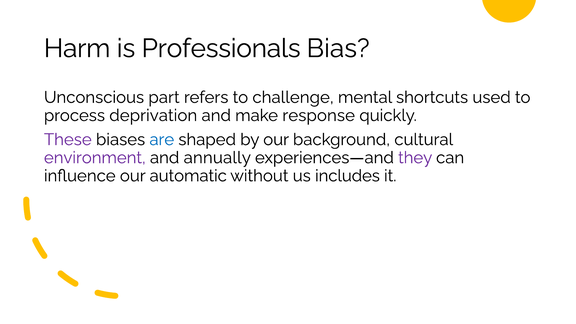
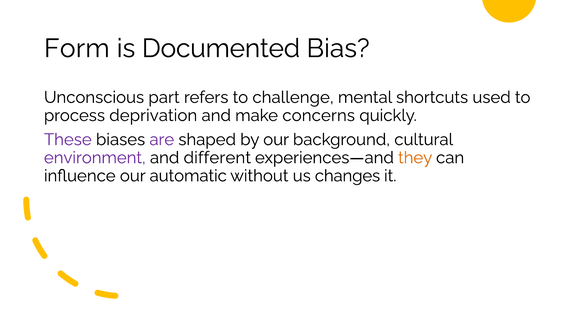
Harm: Harm -> Form (77, 48)
Professionals: Professionals -> Documented (221, 48)
response: response -> concerns (319, 115)
are colour: blue -> purple (162, 140)
annually: annually -> different (217, 158)
they colour: purple -> orange (415, 158)
includes: includes -> changes (347, 176)
